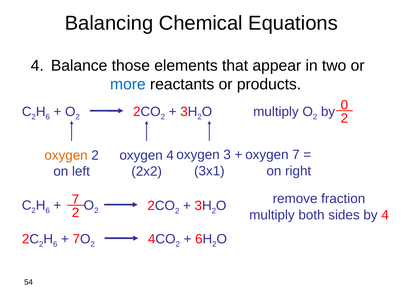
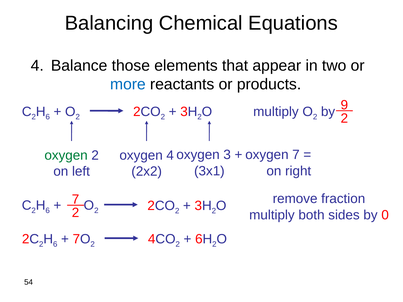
0: 0 -> 9 (344, 105)
oxygen colour: orange -> green (66, 155)
by 4: 4 -> 0 (385, 215)
